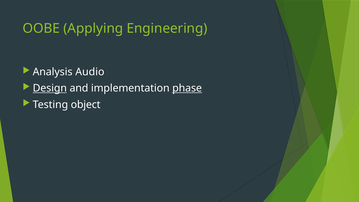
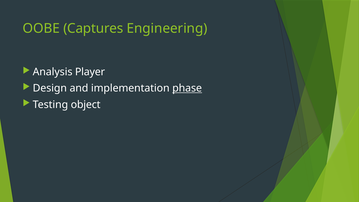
Applying: Applying -> Captures (93, 28)
Audio: Audio -> Player (90, 72)
Design underline: present -> none (50, 88)
